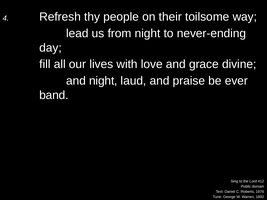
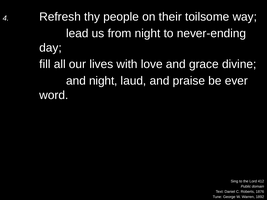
band: band -> word (54, 95)
